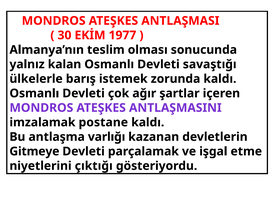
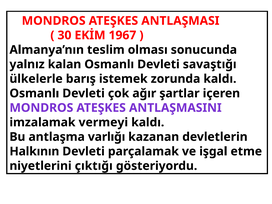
1977: 1977 -> 1967 (122, 35)
postane: postane -> vermeyi (103, 122)
Gitmeye: Gitmeye -> Halkının (34, 151)
